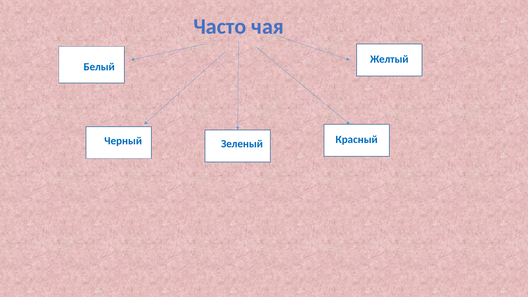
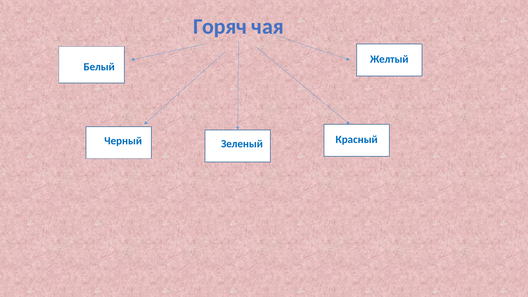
Часто: Часто -> Горяч (220, 26)
